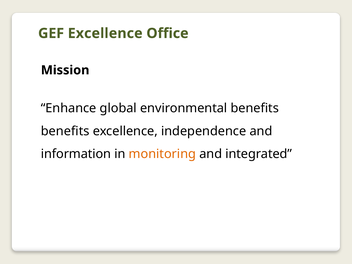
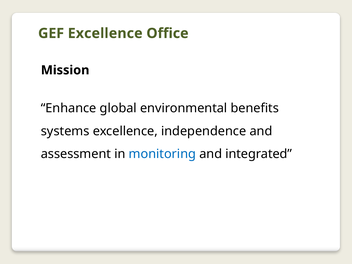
benefits: benefits -> systems (65, 131)
information: information -> assessment (76, 154)
monitoring colour: orange -> blue (162, 154)
